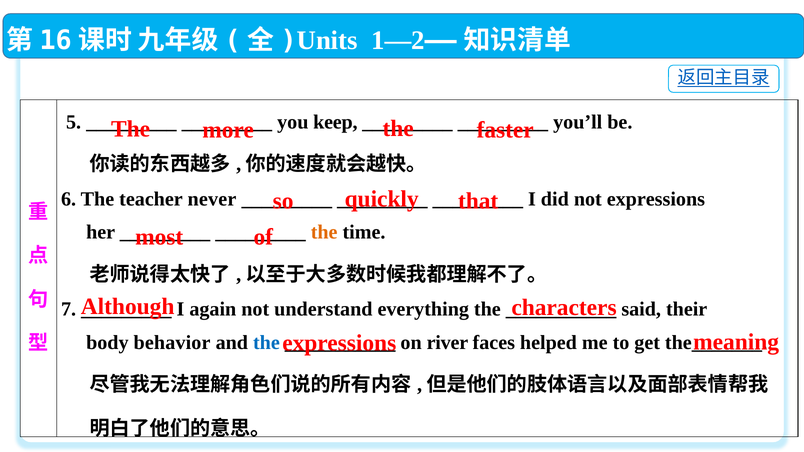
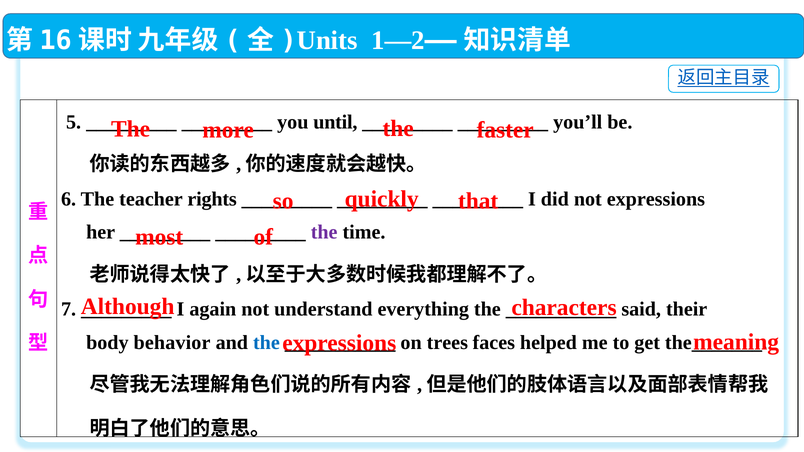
keep: keep -> until (335, 122)
never: never -> rights (212, 199)
the colour: orange -> purple (324, 232)
river: river -> trees (447, 343)
